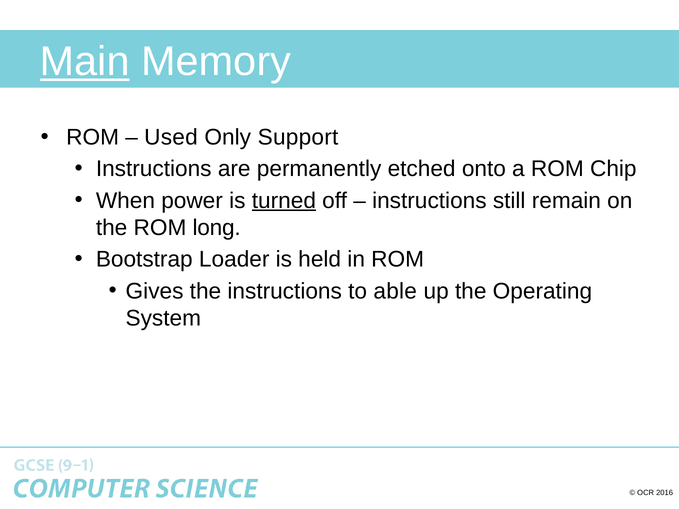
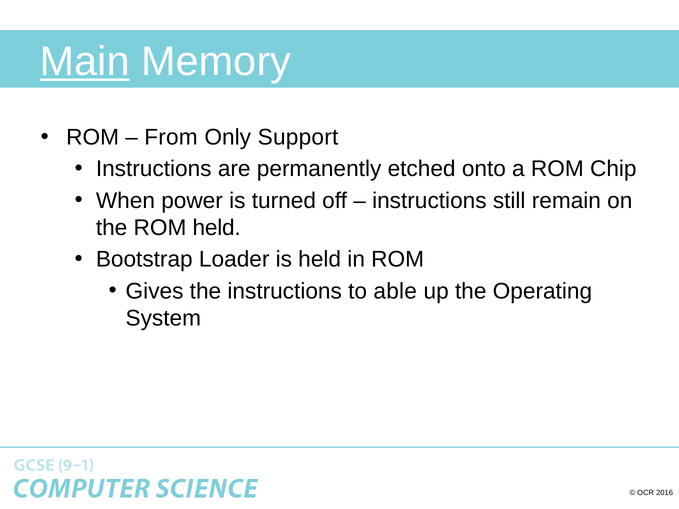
Used: Used -> From (171, 137)
turned underline: present -> none (284, 201)
ROM long: long -> held (217, 228)
